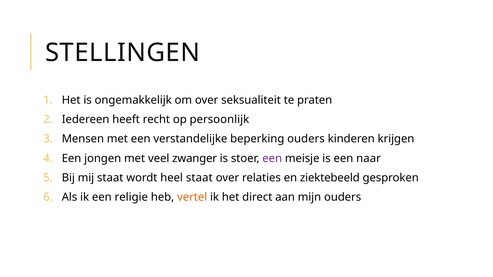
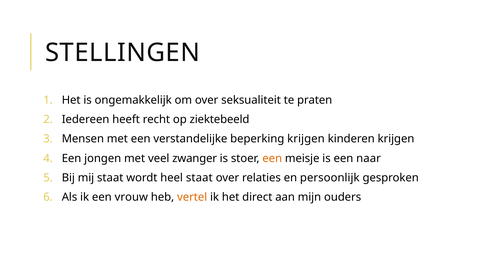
persoonlijk: persoonlijk -> ziektebeeld (219, 120)
beperking ouders: ouders -> krijgen (306, 139)
een colour: purple -> orange (272, 158)
ziektebeeld: ziektebeeld -> persoonlijk (330, 178)
religie: religie -> vrouw (131, 197)
